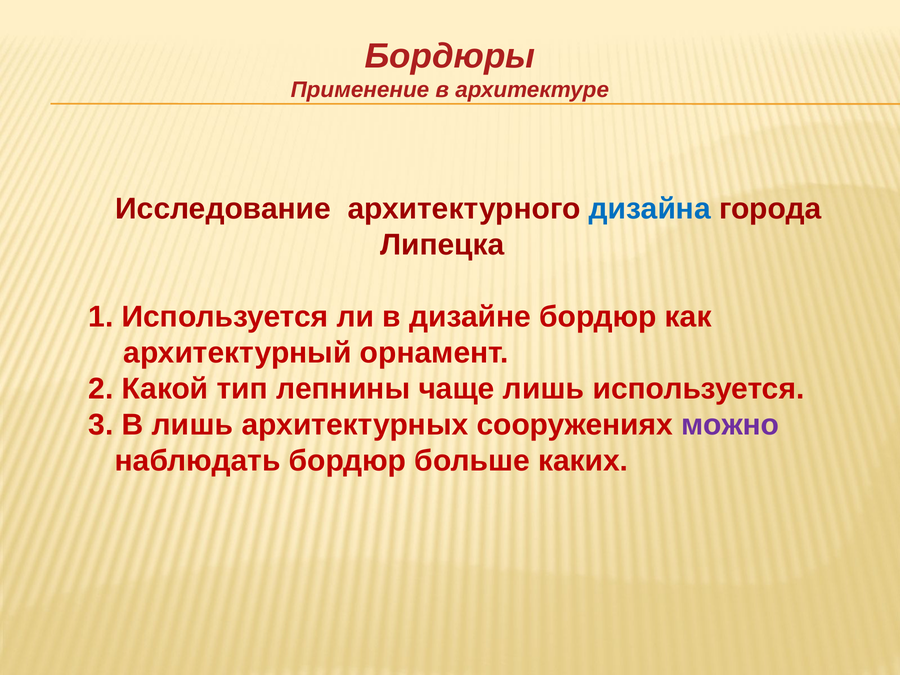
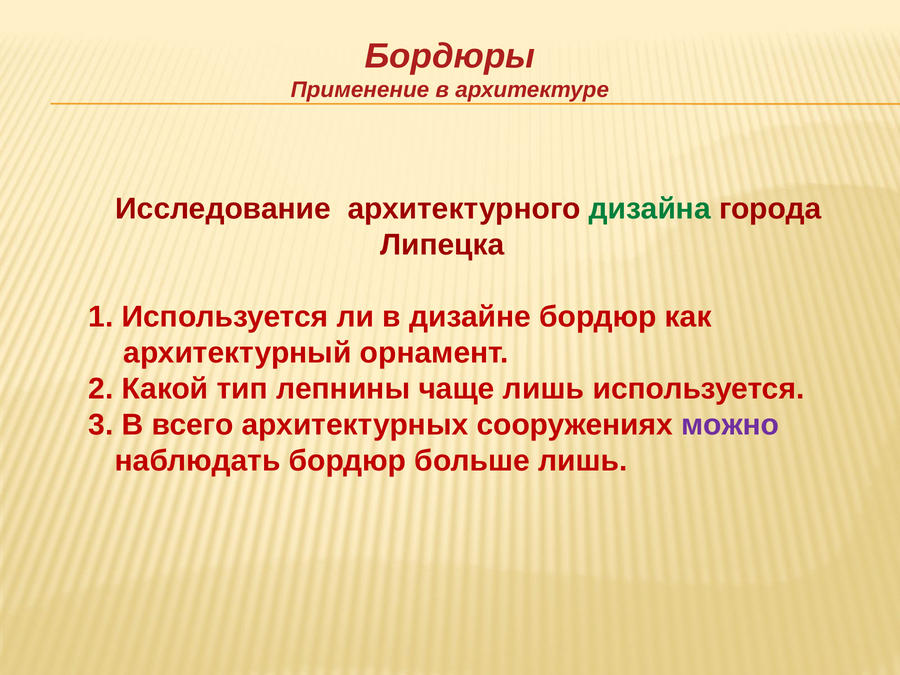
дизайна colour: blue -> green (650, 209)
В лишь: лишь -> всего (193, 425)
больше каких: каких -> лишь (583, 461)
